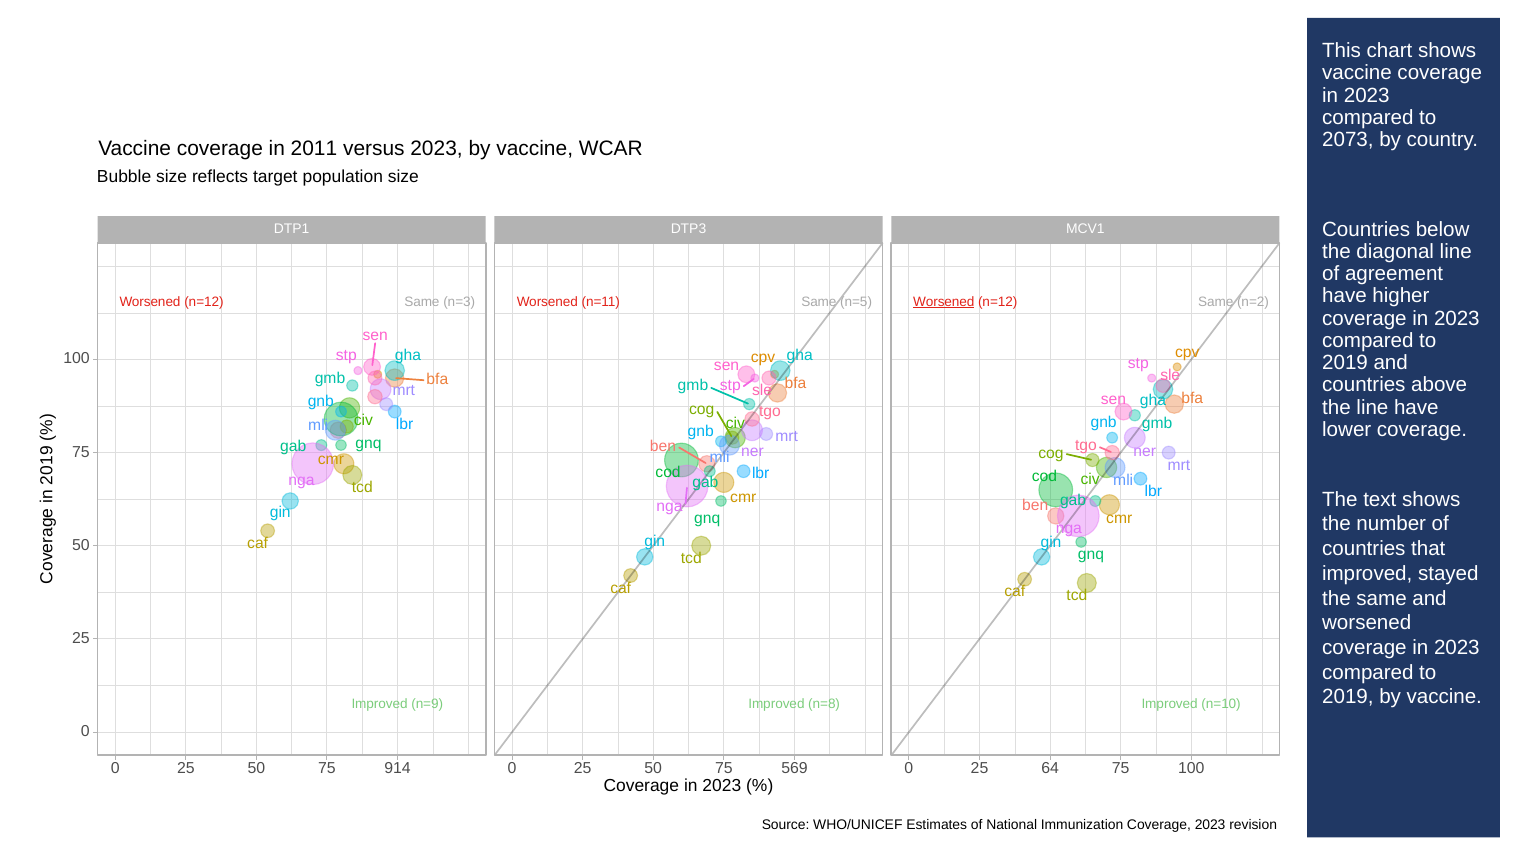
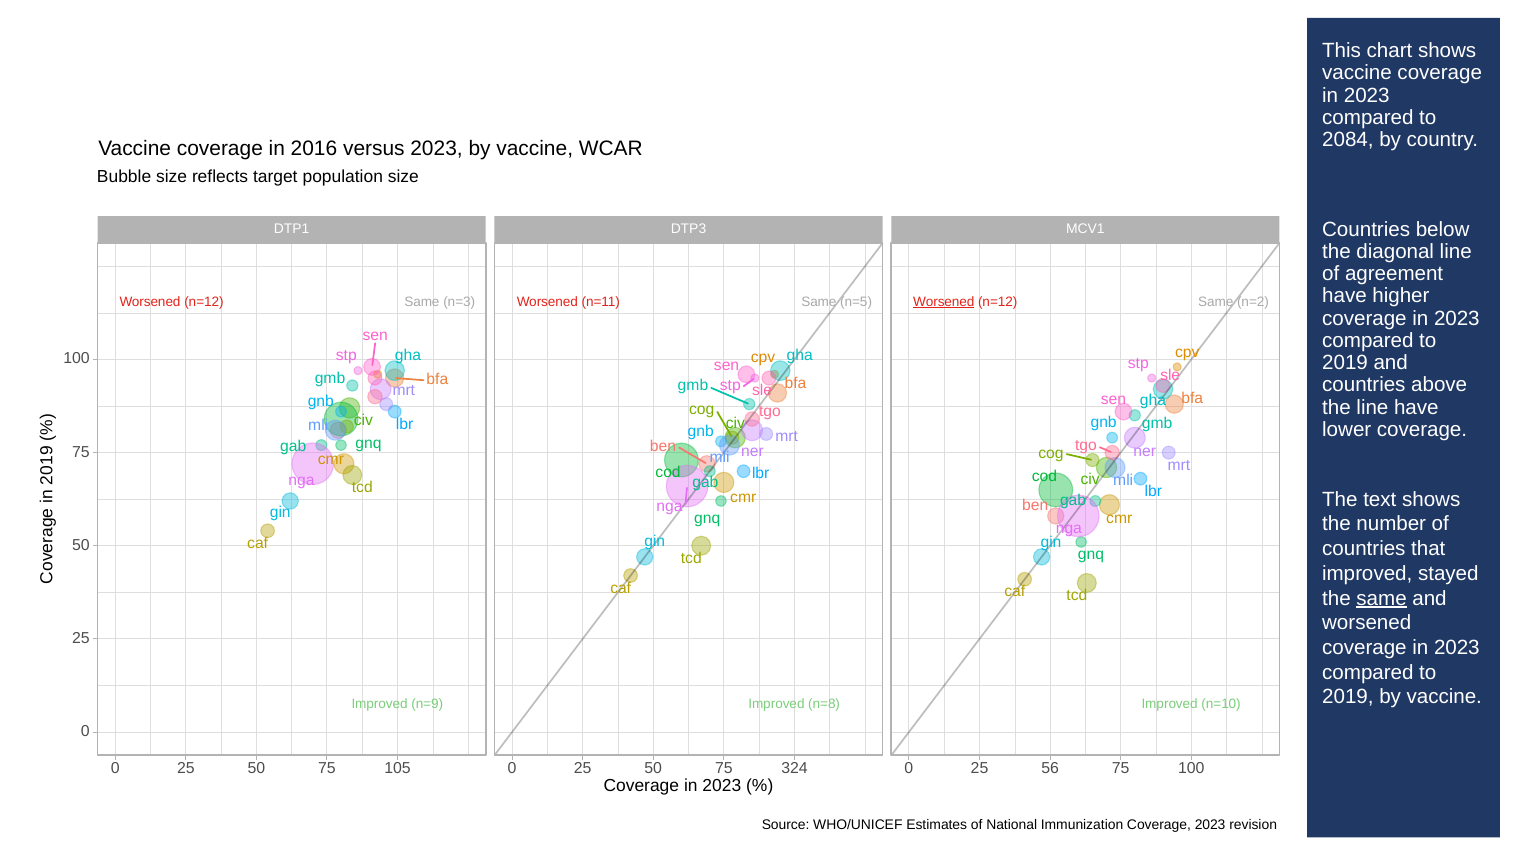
2073: 2073 -> 2084 (1348, 140)
2011: 2011 -> 2016 (314, 149)
same underline: none -> present (1382, 598)
914: 914 -> 105 (398, 768)
569: 569 -> 324 (794, 768)
64: 64 -> 56 (1050, 768)
